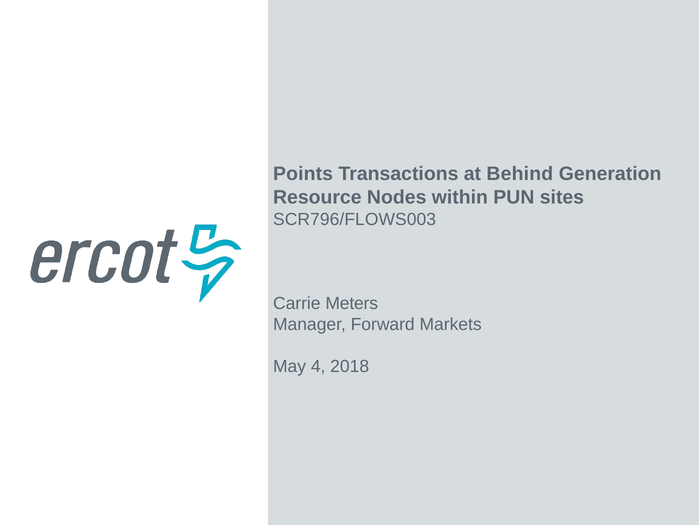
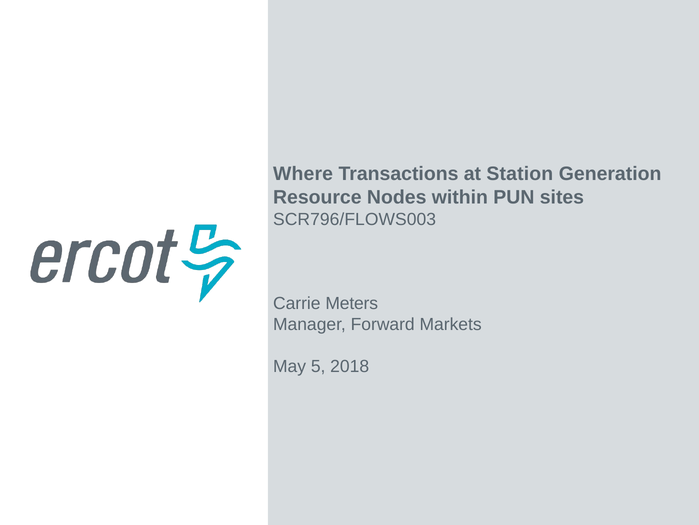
Points: Points -> Where (303, 174)
Behind: Behind -> Station (520, 174)
4: 4 -> 5 (318, 366)
